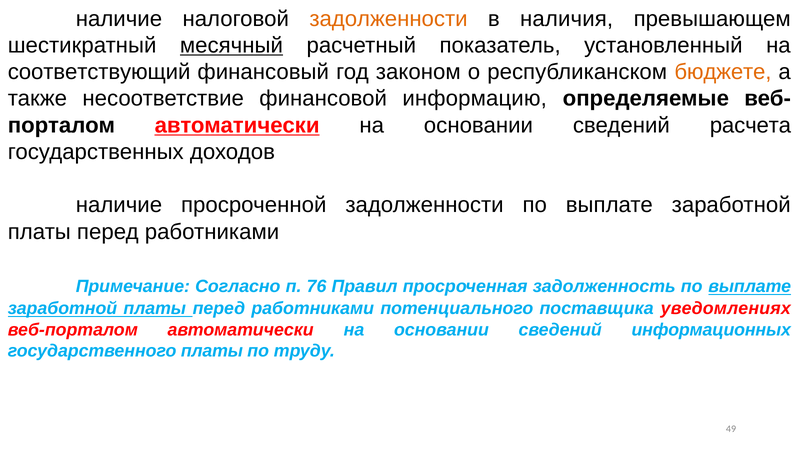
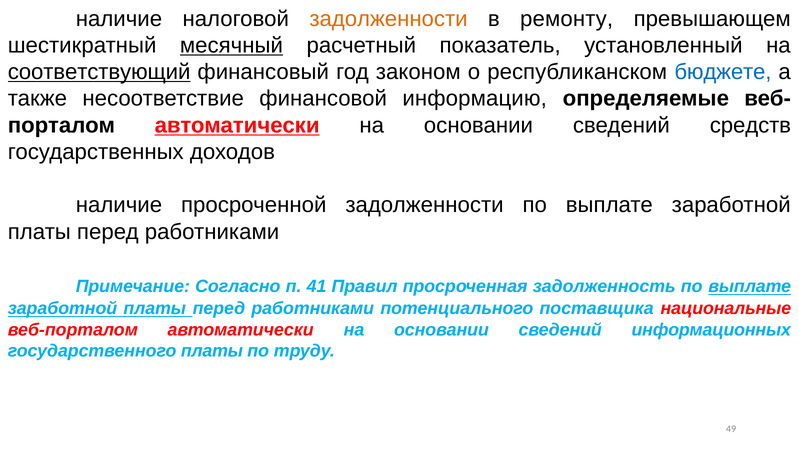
наличия: наличия -> ремонту (567, 19)
соответствующий underline: none -> present (99, 72)
бюджете colour: orange -> blue (723, 72)
расчета: расчета -> средств (750, 125)
76: 76 -> 41 (317, 287)
уведомлениях: уведомлениях -> национальные (726, 309)
